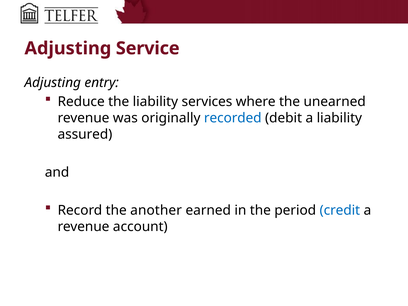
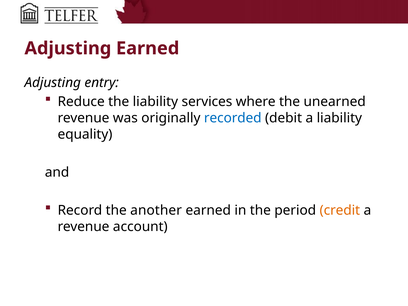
Adjusting Service: Service -> Earned (148, 48)
assured: assured -> equality (85, 134)
credit colour: blue -> orange (340, 210)
